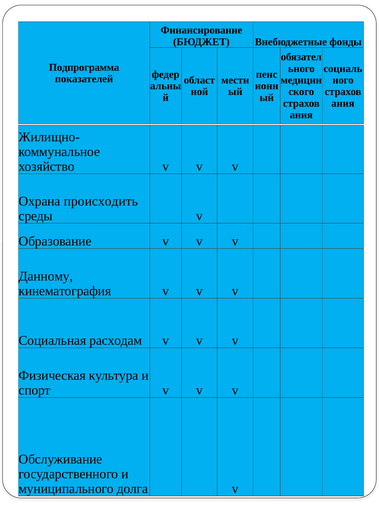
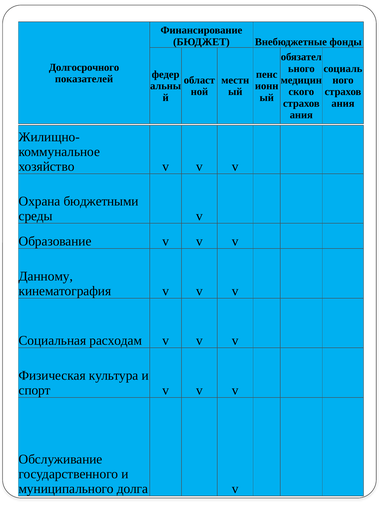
Подпрограмма: Подпрограмма -> Долгосрочного (84, 67)
происходить: происходить -> бюджетными (101, 201)
